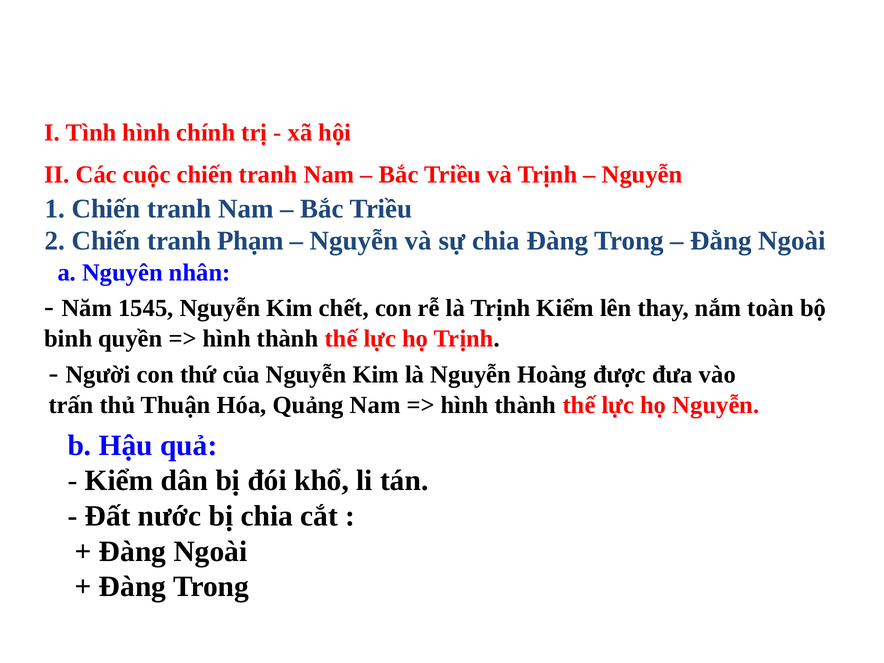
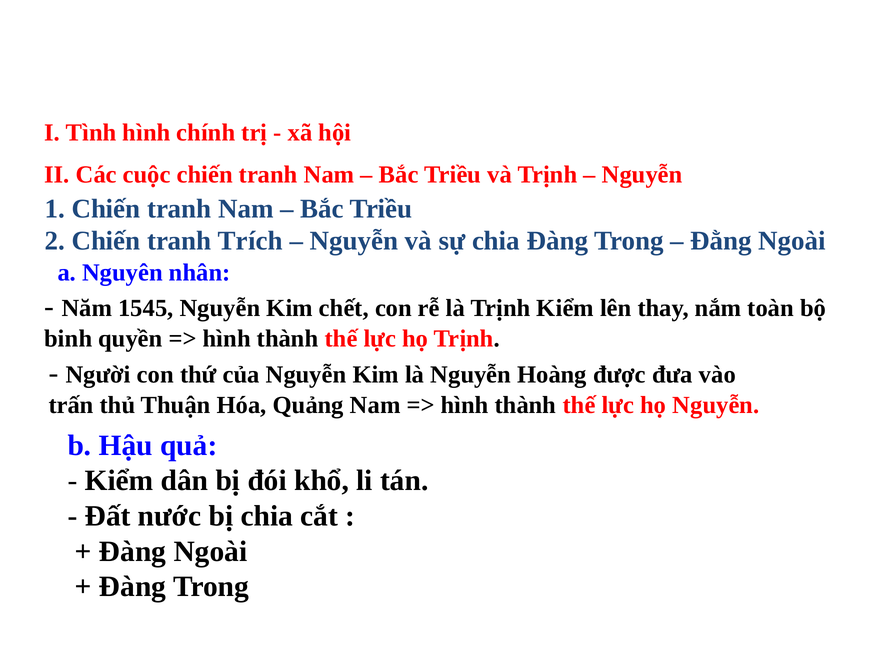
Phạm: Phạm -> Trích (250, 241)
